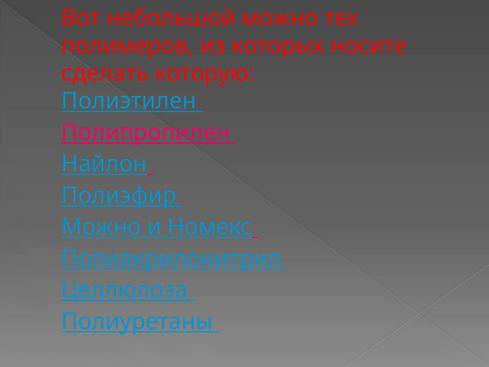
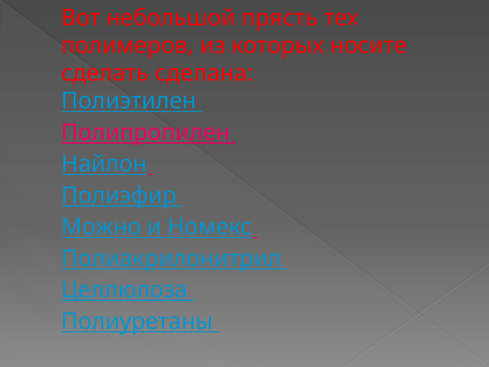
небольшой можно: можно -> прясть (280, 18)
которую: которую -> сделана (204, 73)
